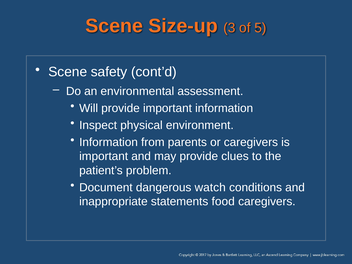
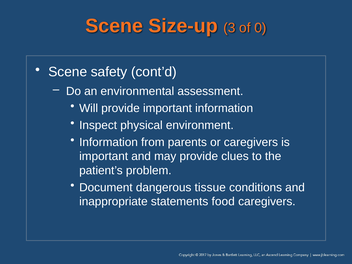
5: 5 -> 0 (260, 28)
watch: watch -> tissue (210, 187)
